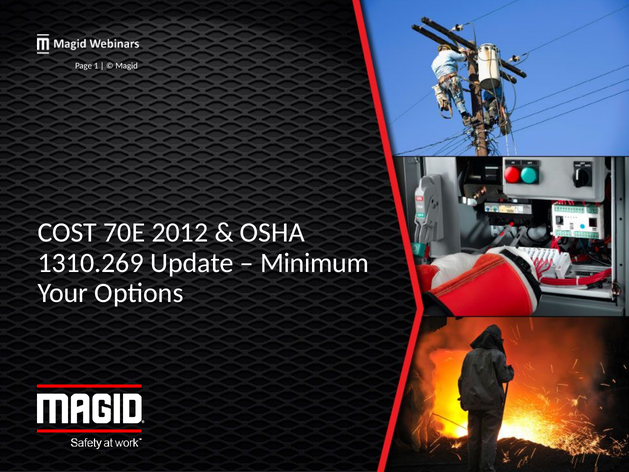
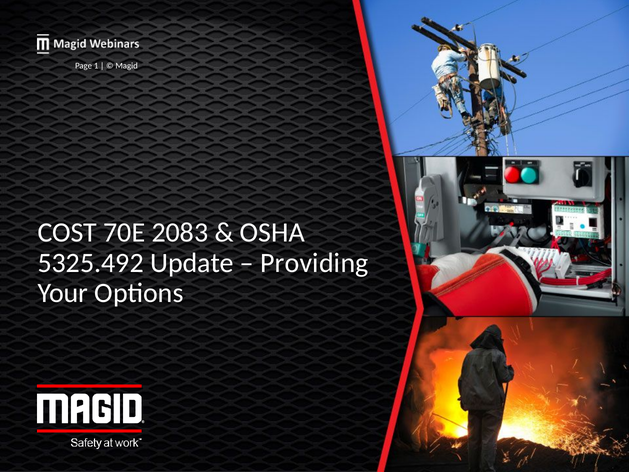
2012: 2012 -> 2083 (180, 233)
1310.269: 1310.269 -> 5325.492 (91, 263)
Minimum: Minimum -> Providing (314, 263)
